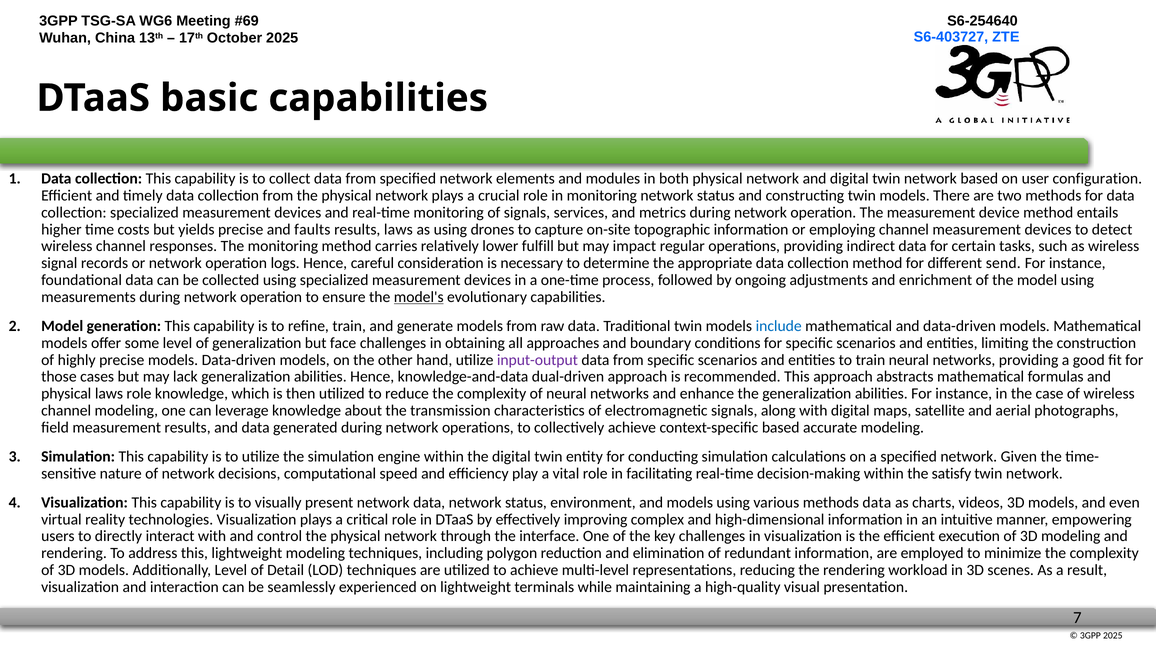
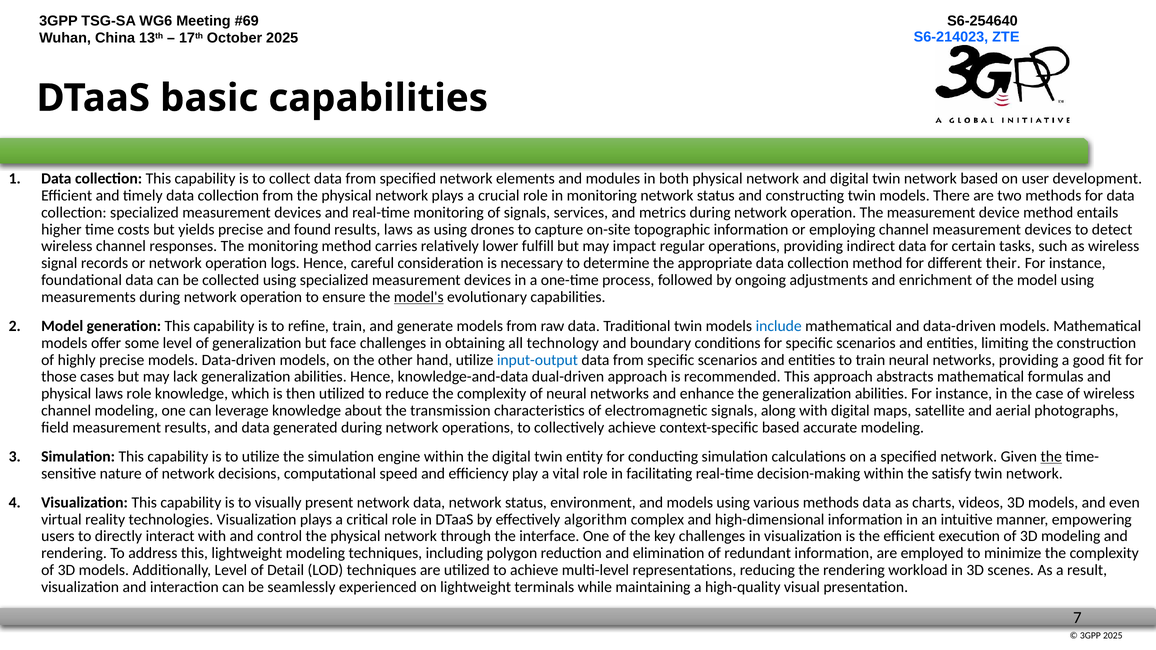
S6-403727: S6-403727 -> S6-214023 (951, 37)
configuration: configuration -> development (1097, 179)
faults: faults -> found (313, 229)
send: send -> their (1003, 263)
approaches: approaches -> technology (563, 343)
input-output colour: purple -> blue (537, 360)
the underline: none -> present (1051, 457)
improving: improving -> algorithm (596, 520)
